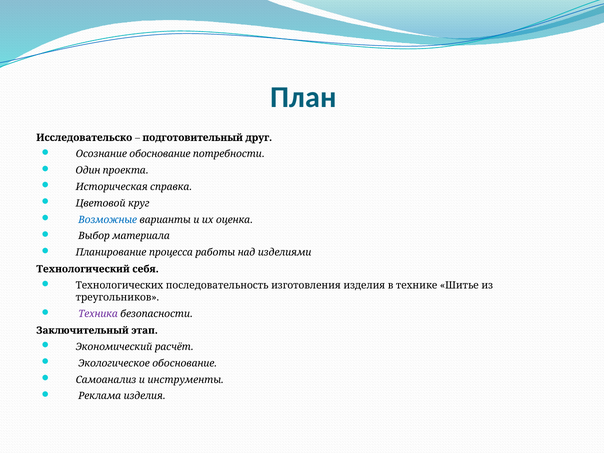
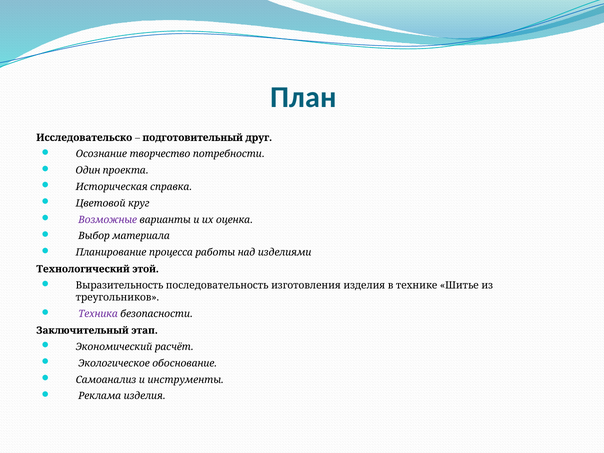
Осознание обоснование: обоснование -> творчество (160, 154)
Возможные colour: blue -> purple (108, 220)
себя: себя -> этой (146, 269)
Технологических: Технологических -> Выразительность (119, 285)
